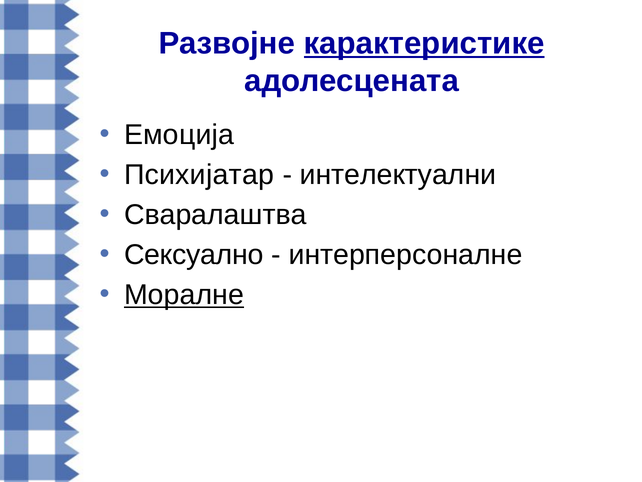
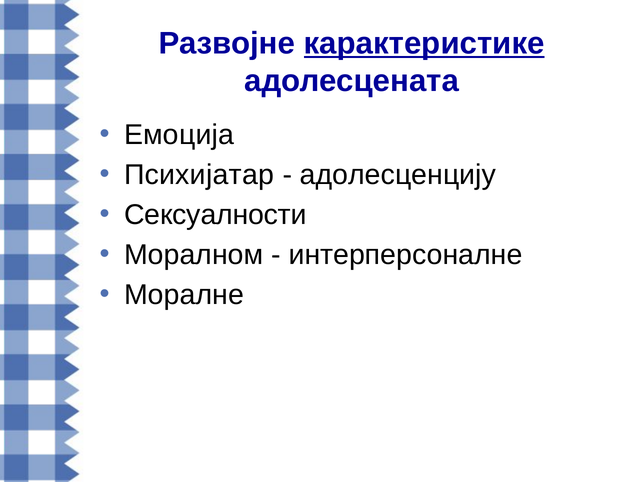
интелектуални: интелектуални -> адолесценцију (398, 175)
Сваралаштва: Сваралаштва -> Сексуалности (215, 215)
Сексуално: Сексуално -> Моралном (194, 255)
Моралне underline: present -> none (184, 295)
